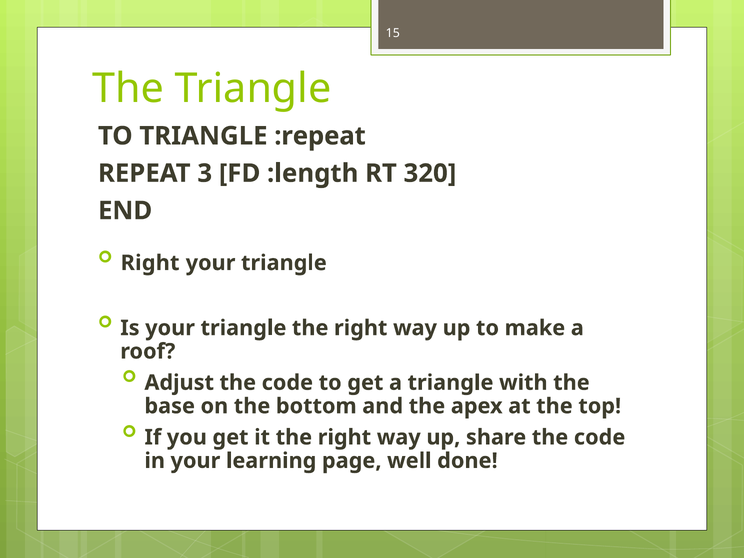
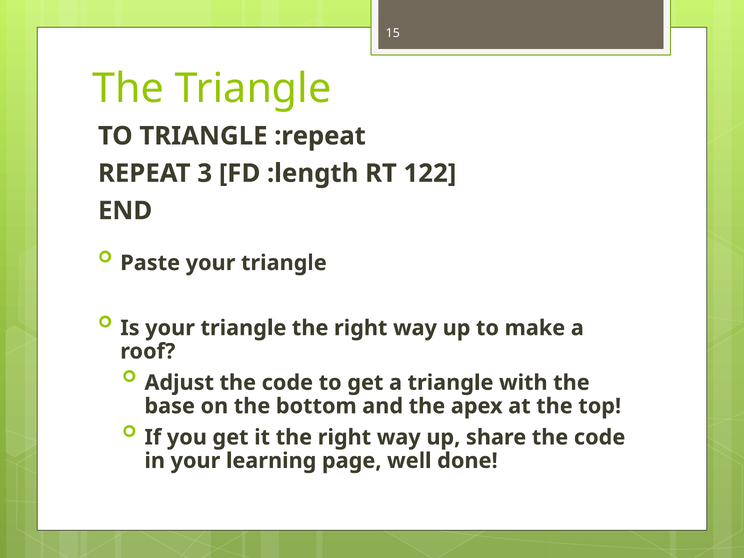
320: 320 -> 122 (430, 173)
Right: Right -> Paste (150, 263)
